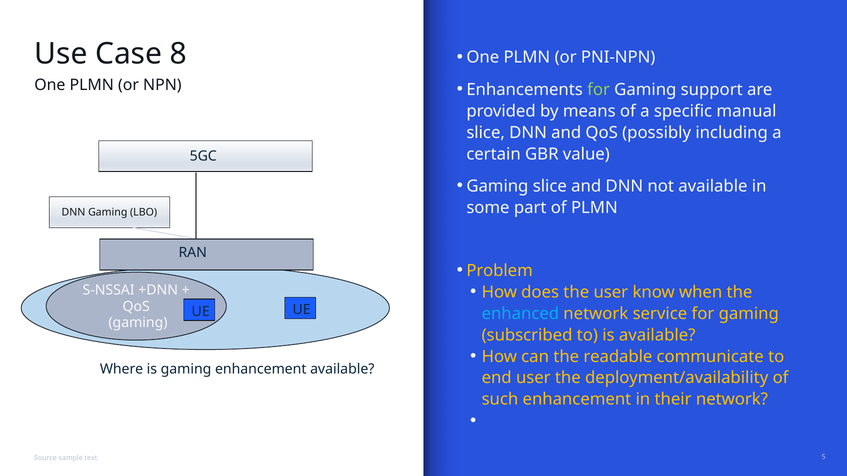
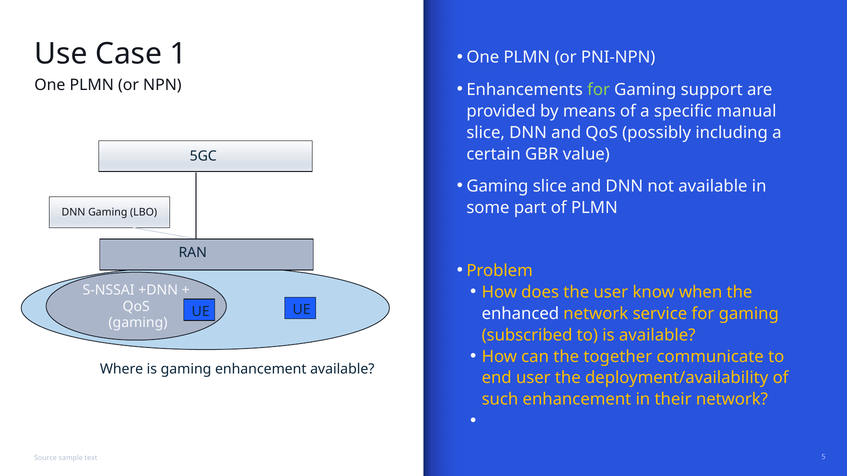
8: 8 -> 1 (179, 54)
enhanced colour: light blue -> white (520, 314)
readable: readable -> together (618, 357)
